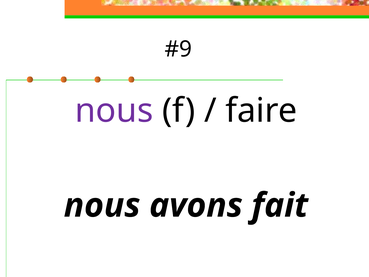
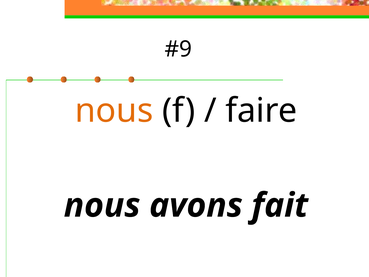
nous colour: purple -> orange (114, 111)
